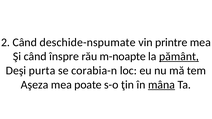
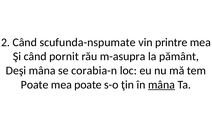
deschide-nspumate: deschide-nspumate -> scufunda-nspumate (88, 42)
înspre: înspre -> pornit (64, 57)
m-noapte: m-noapte -> m-asupra (123, 57)
pământ underline: present -> none (179, 57)
Deşi purta: purta -> mâna (42, 71)
Aşeza: Aşeza -> Poate (35, 85)
